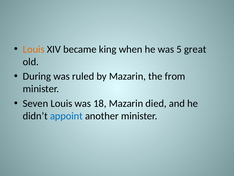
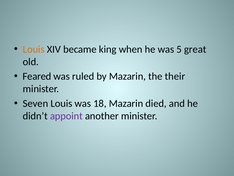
During: During -> Feared (37, 76)
from: from -> their (175, 76)
appoint colour: blue -> purple (66, 116)
